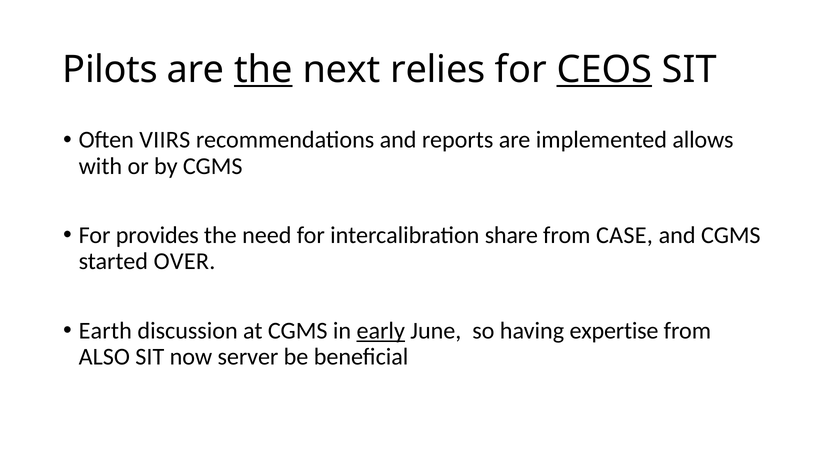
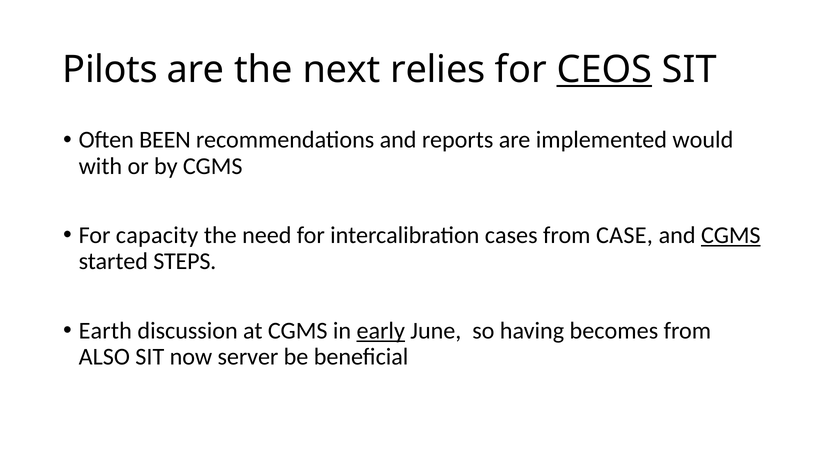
the underline: present -> none (263, 70)
VIIRS: VIIRS -> BEEN (165, 140)
allows: allows -> would (703, 140)
provides: provides -> capacity (157, 235)
share: share -> cases (511, 235)
CGMS underline: none -> present (731, 235)
OVER: OVER -> STEPS (185, 261)
expertise: expertise -> becomes (614, 331)
